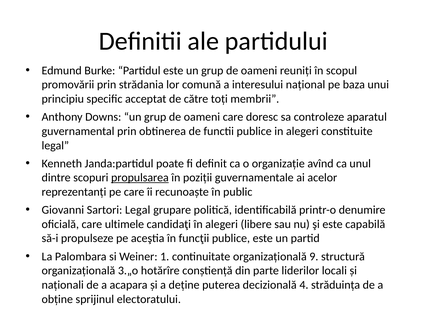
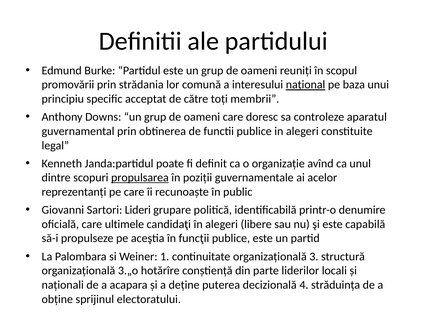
naţional underline: none -> present (306, 85)
Sartori Legal: Legal -> Lideri (138, 210)
9: 9 -> 3 (314, 257)
